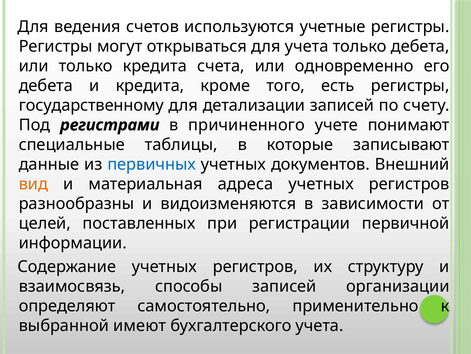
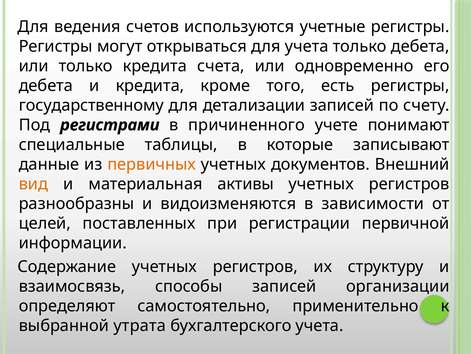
первичных colour: blue -> orange (152, 164)
адреса: адреса -> активы (246, 184)
имеют: имеют -> утрата (140, 325)
